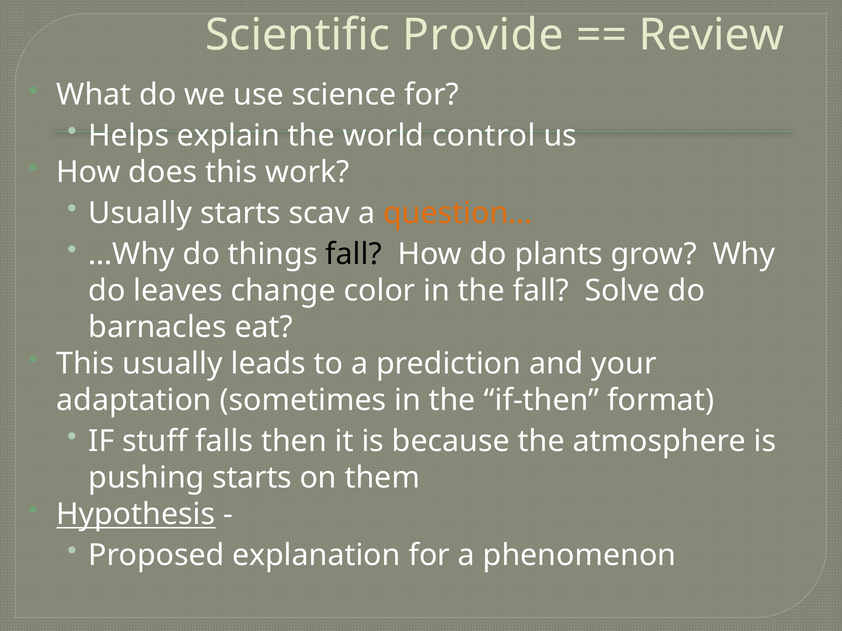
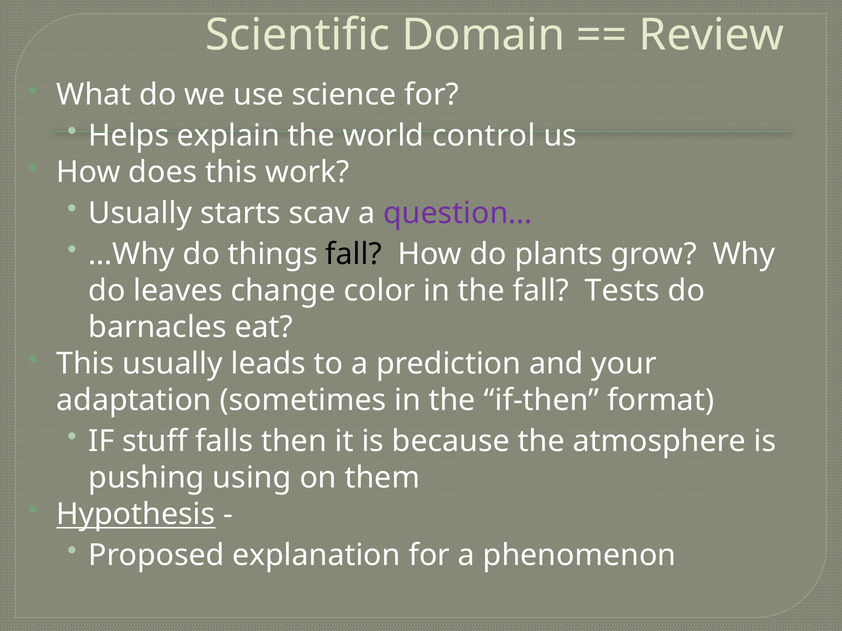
Provide: Provide -> Domain (483, 35)
question… colour: orange -> purple (458, 213)
Solve: Solve -> Tests (622, 291)
pushing starts: starts -> using (252, 478)
